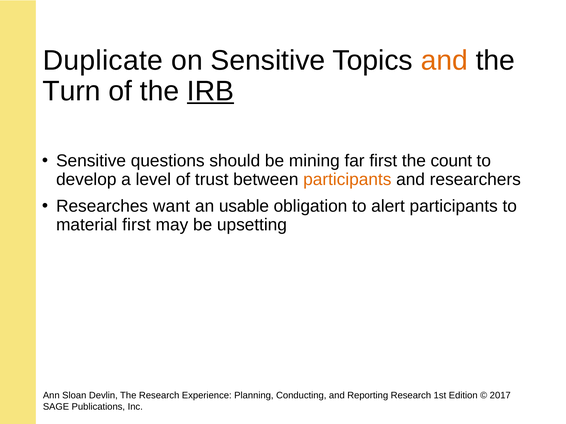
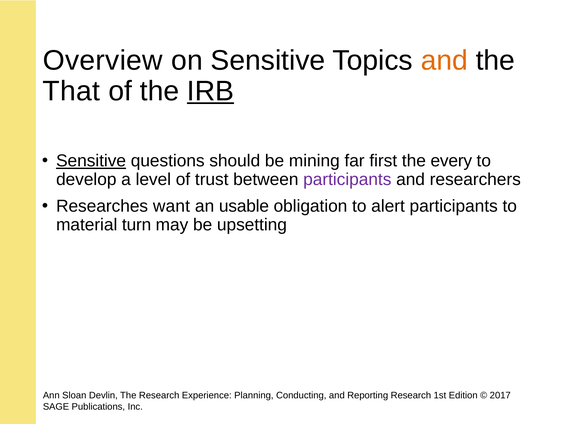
Duplicate: Duplicate -> Overview (103, 61)
Turn: Turn -> That (71, 91)
Sensitive underline: none -> present (91, 161)
count: count -> every (451, 161)
participants colour: orange -> purple (347, 180)
material first: first -> turn (137, 225)
